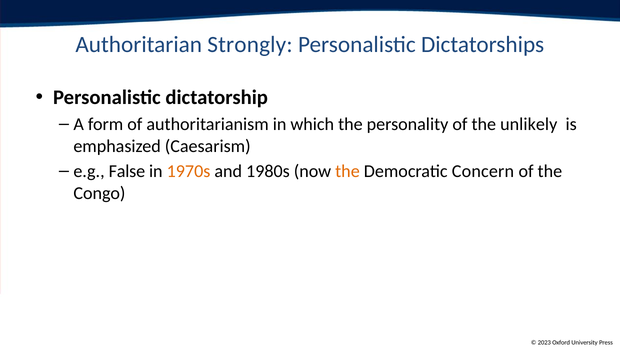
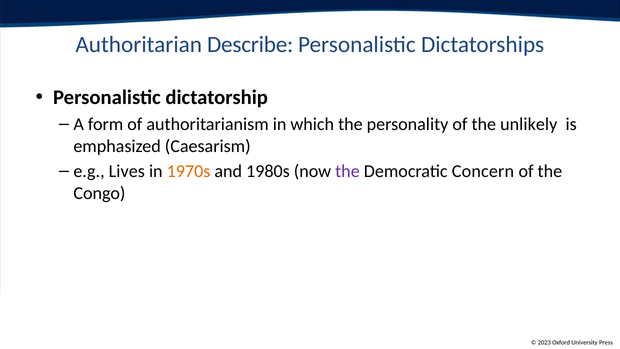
Strongly: Strongly -> Describe (250, 45)
False: False -> Lives (127, 171)
the colour: orange -> purple (347, 171)
